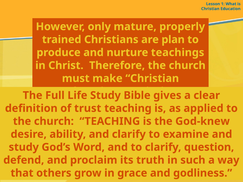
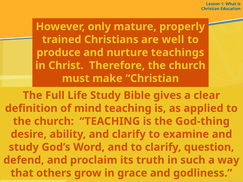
plan: plan -> well (173, 40)
trust: trust -> mind (88, 108)
God-knew: God-knew -> God-thing (203, 121)
